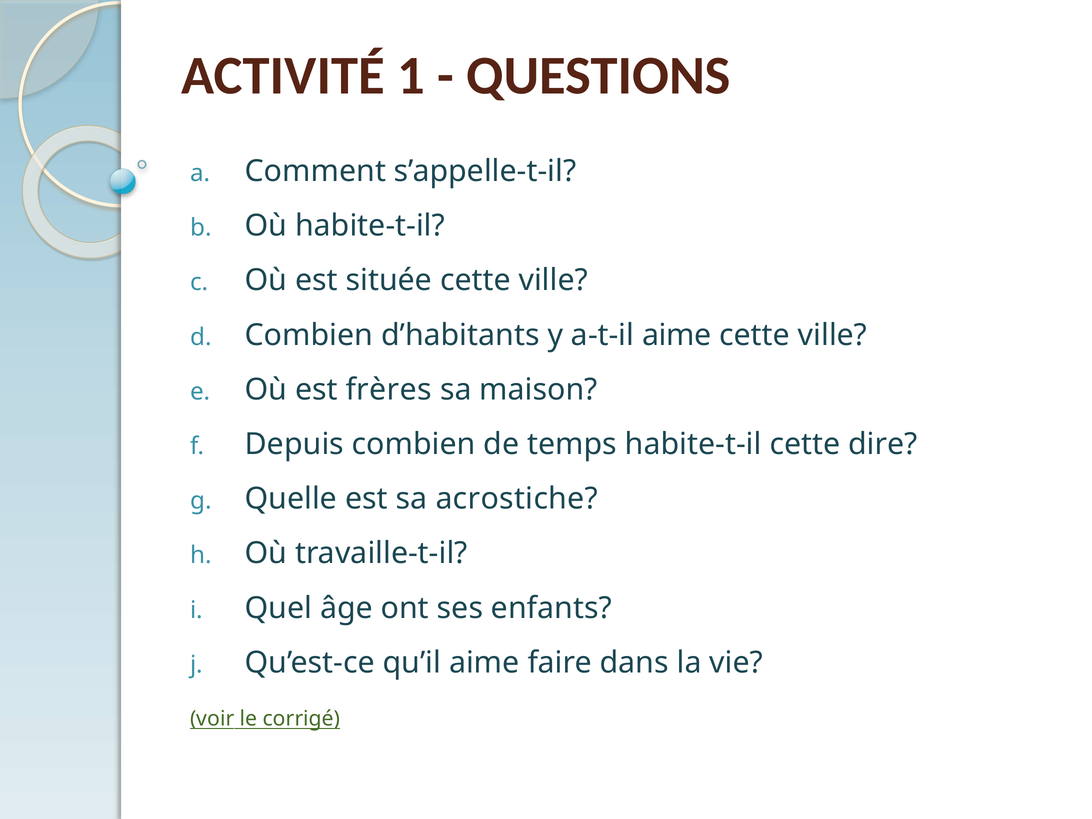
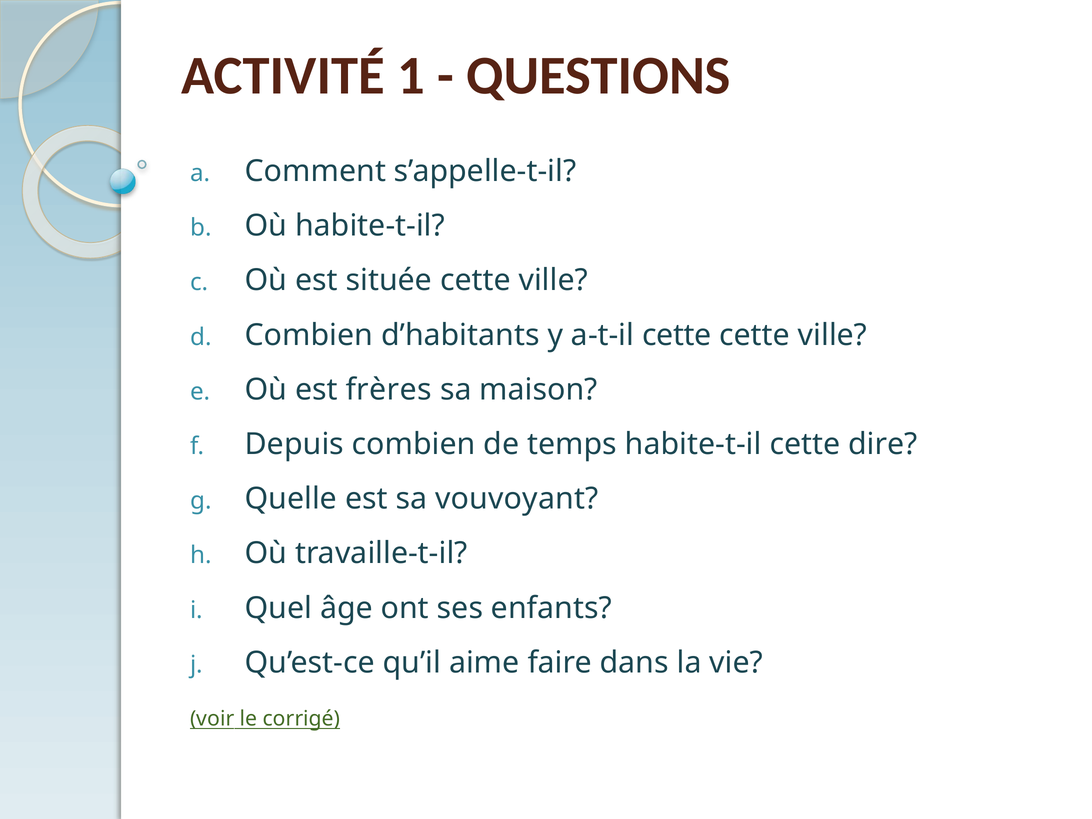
a-t-il aime: aime -> cette (677, 335)
acrostiche: acrostiche -> vouvoyant (517, 499)
